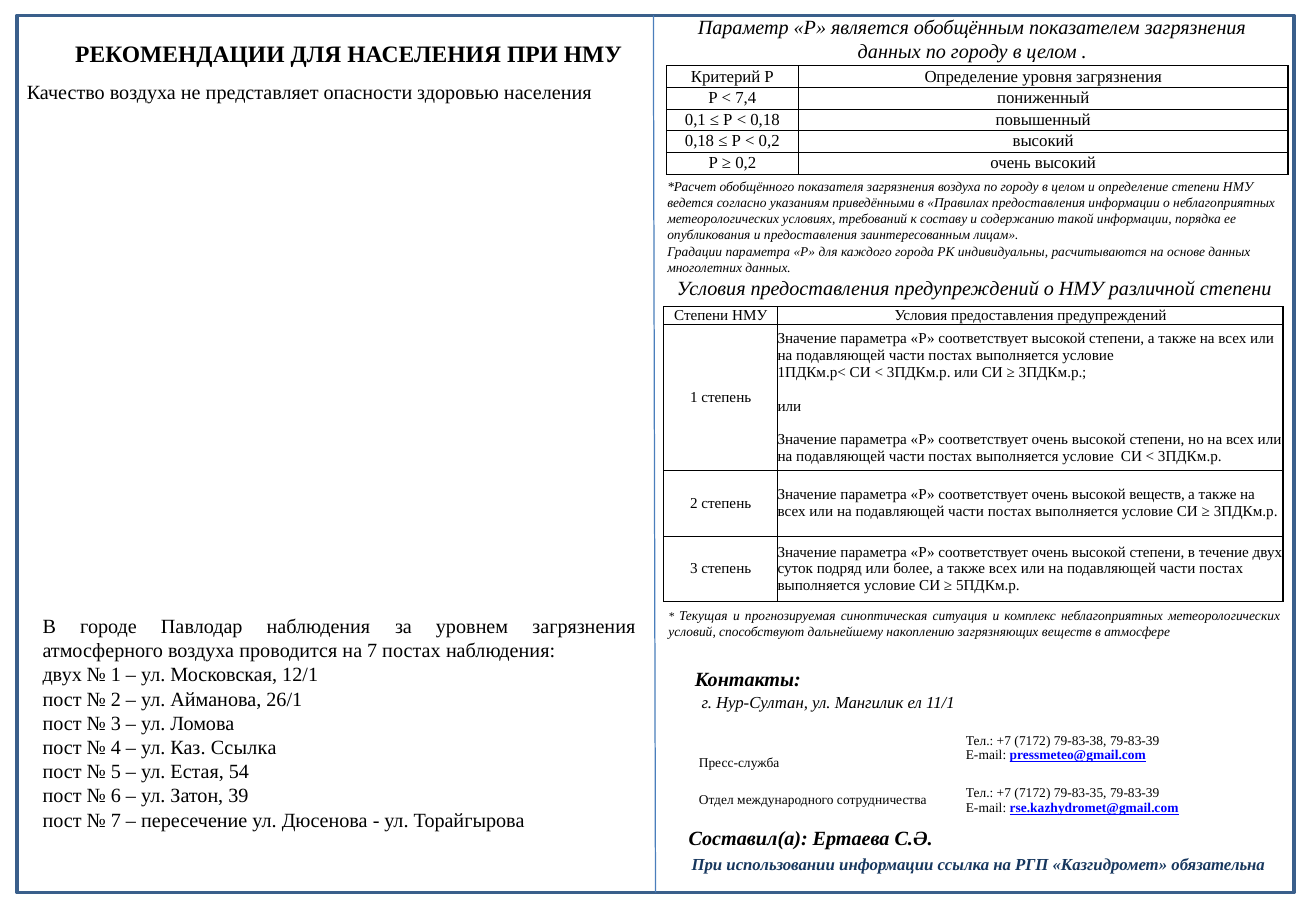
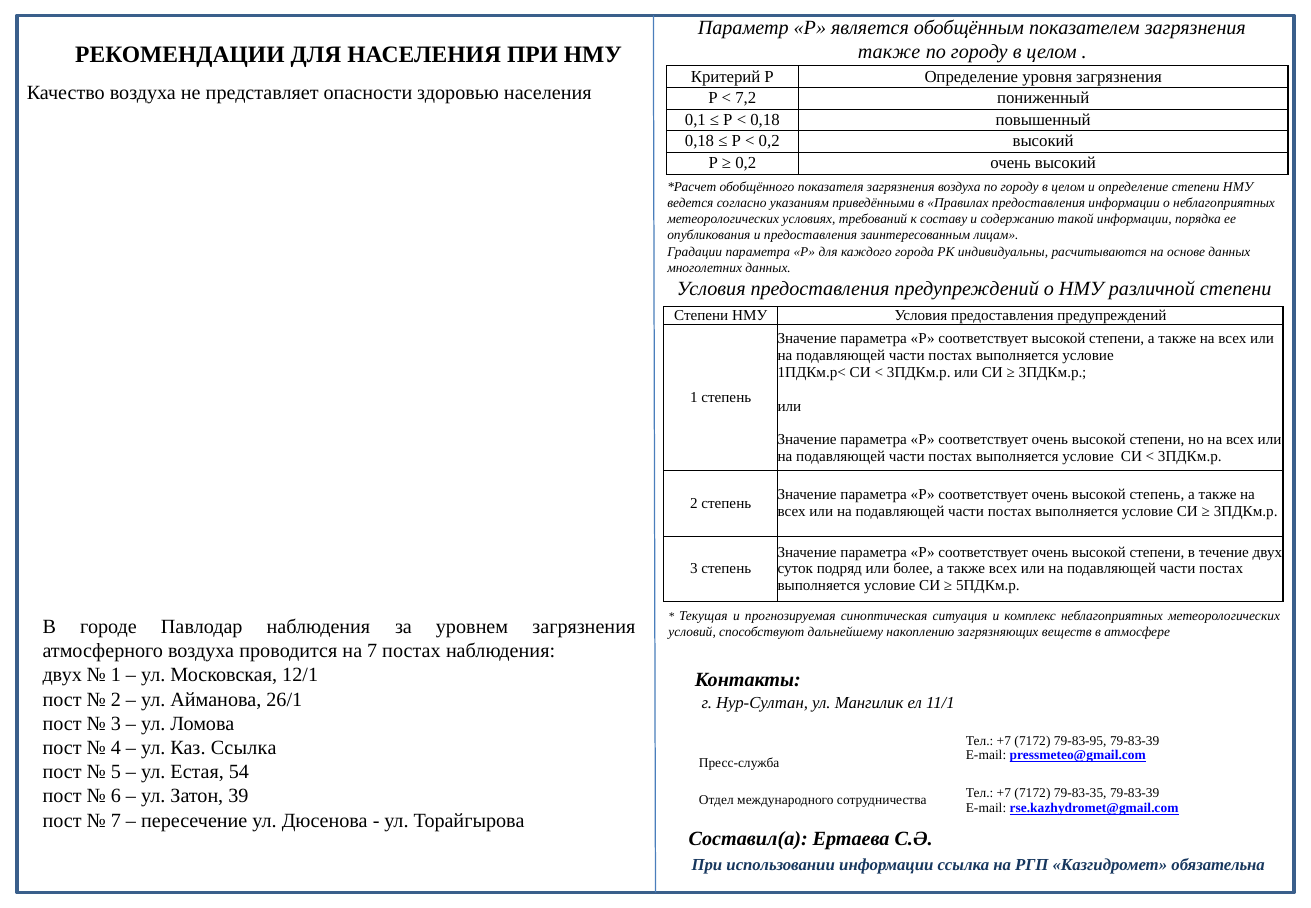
данных: данных -> также (889, 52)
7,4: 7,4 -> 7,2 (746, 98)
высокой веществ: веществ -> степень (1157, 495)
79-83-38: 79-83-38 -> 79-83-95 (1080, 740)
